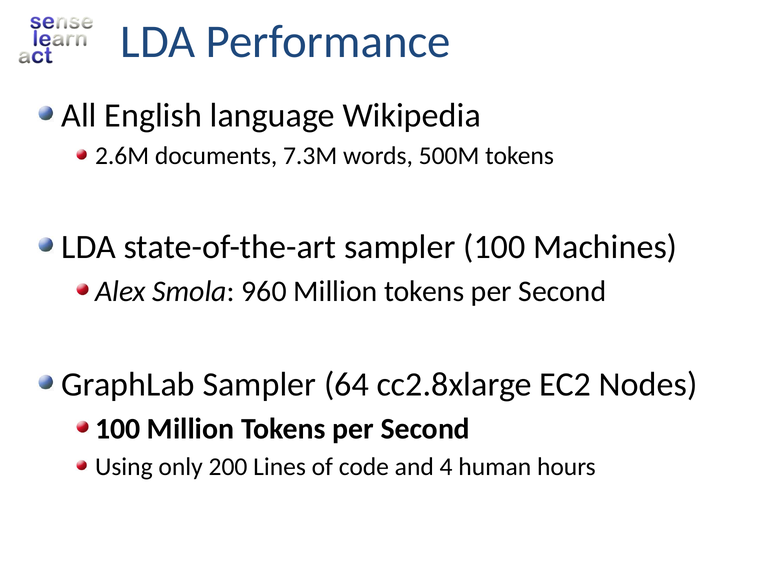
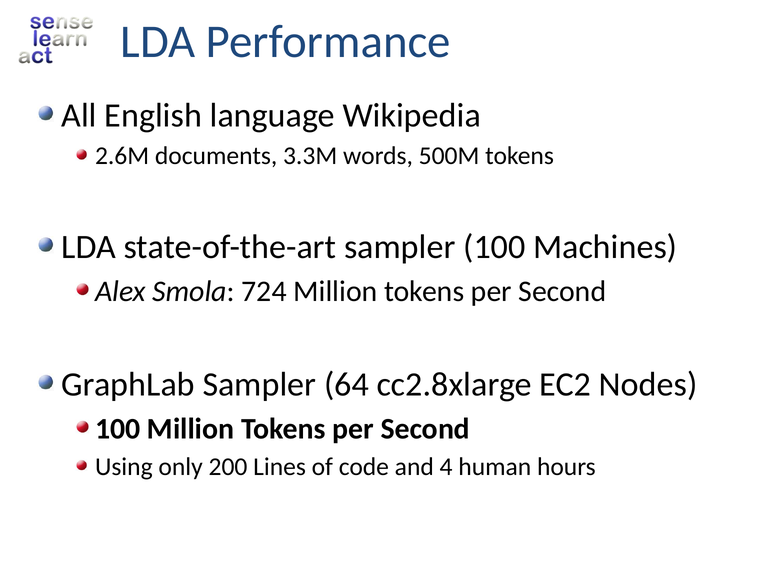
7.3M: 7.3M -> 3.3M (310, 156)
960: 960 -> 724 (264, 291)
